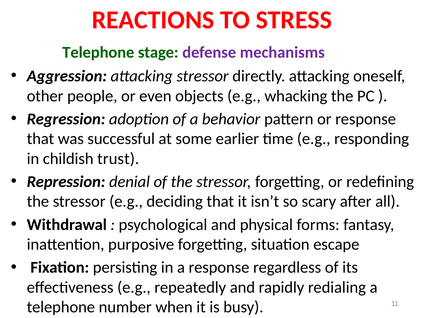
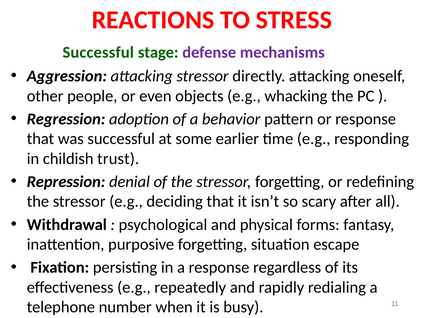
Telephone: Telephone -> Successful (98, 52)
